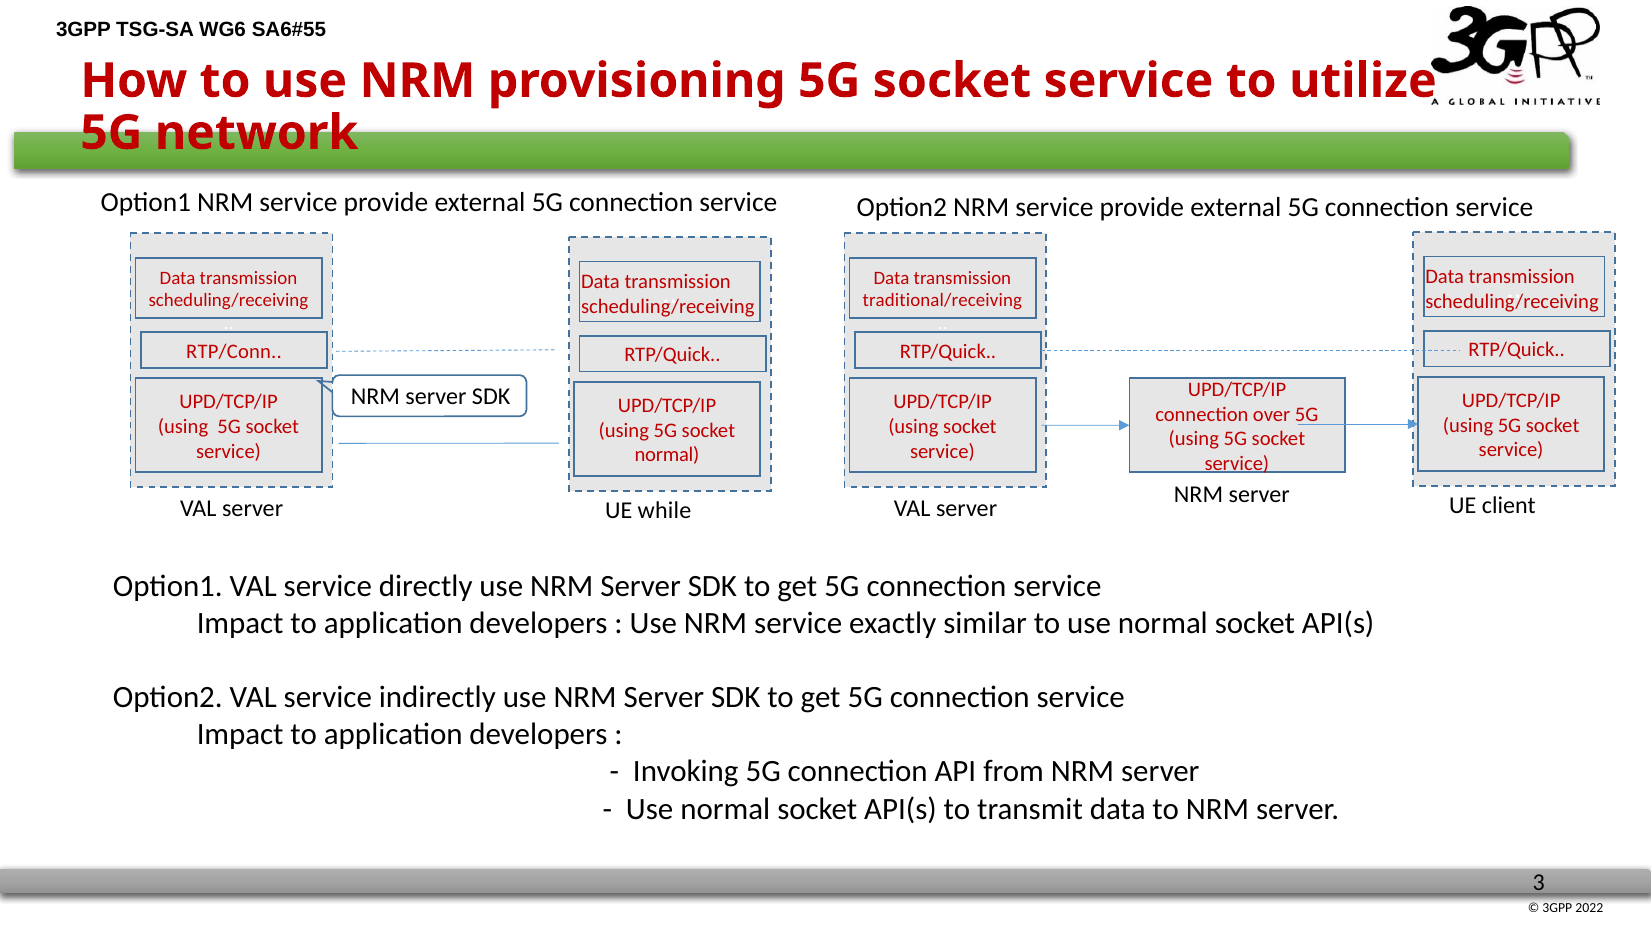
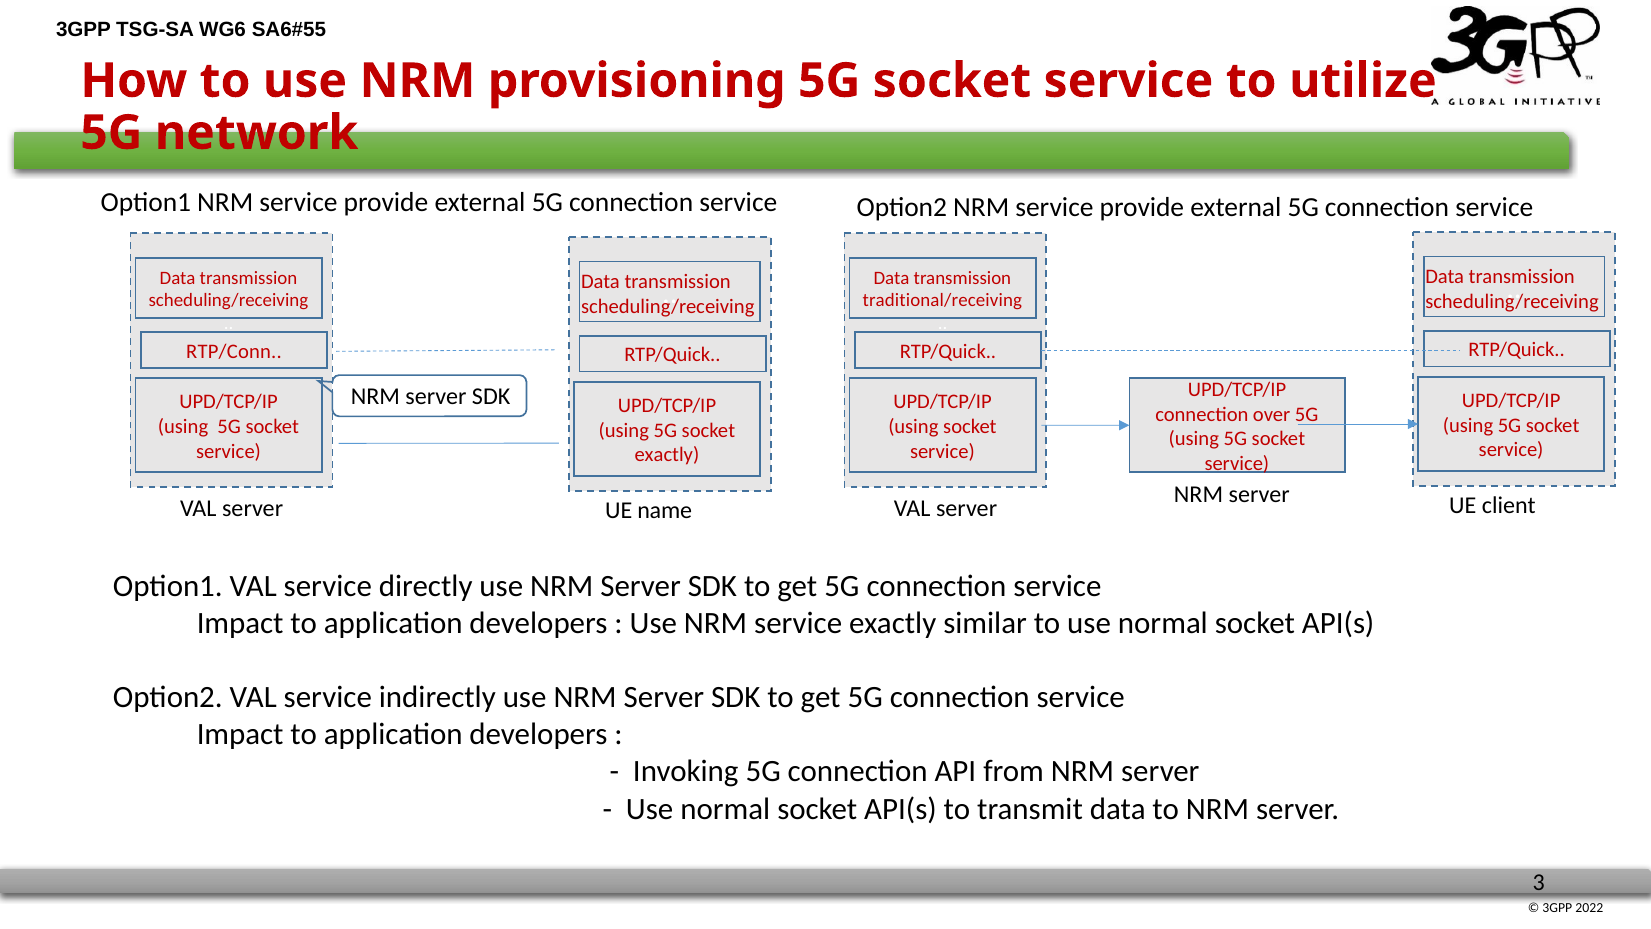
normal: normal -> exactly (667, 455)
while: while -> name (665, 510)
